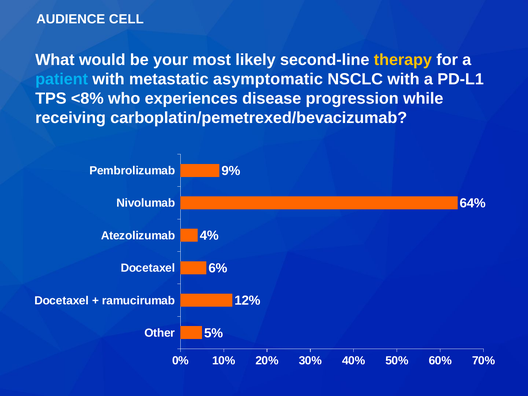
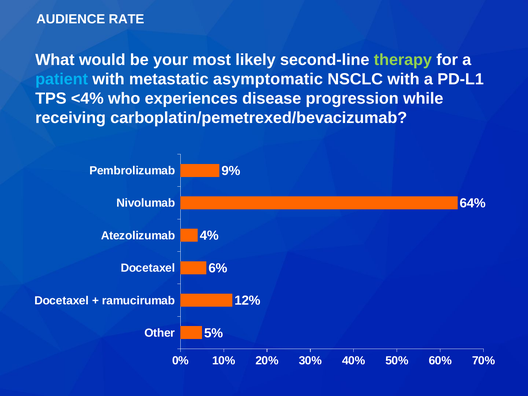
CELL: CELL -> RATE (126, 19)
therapy colour: yellow -> light green (403, 60)
<8%: <8% -> <4% (87, 98)
